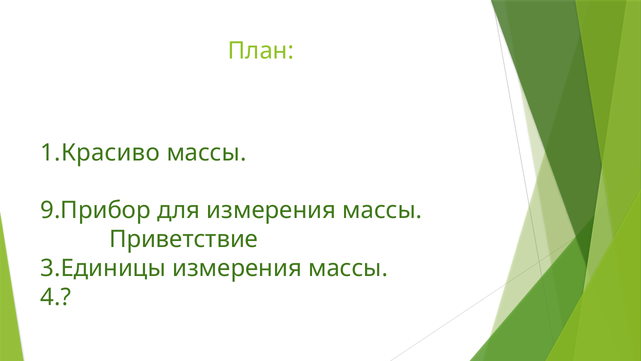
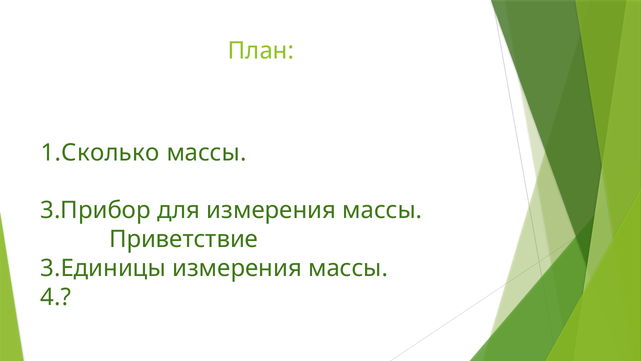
1.Красиво: 1.Красиво -> 1.Сколько (100, 153)
9.Прибор: 9.Прибор -> 3.Прибор (96, 210)
